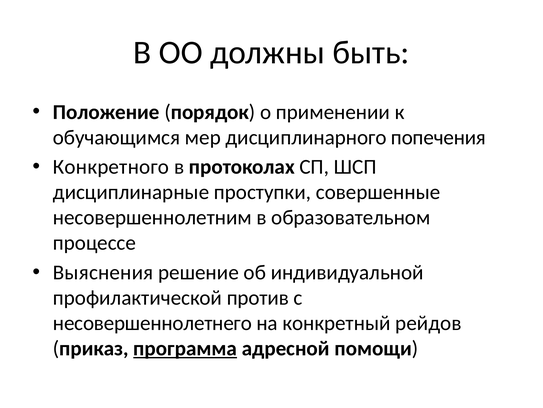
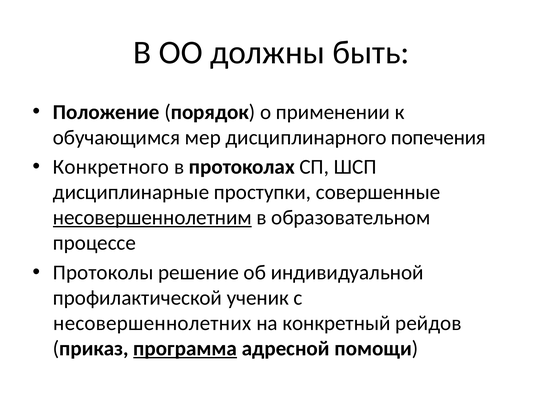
несовершеннолетним underline: none -> present (152, 217)
Выяснения: Выяснения -> Протоколы (103, 272)
против: против -> ученик (258, 297)
несовершеннолетнего: несовершеннолетнего -> несовершеннолетних (152, 323)
